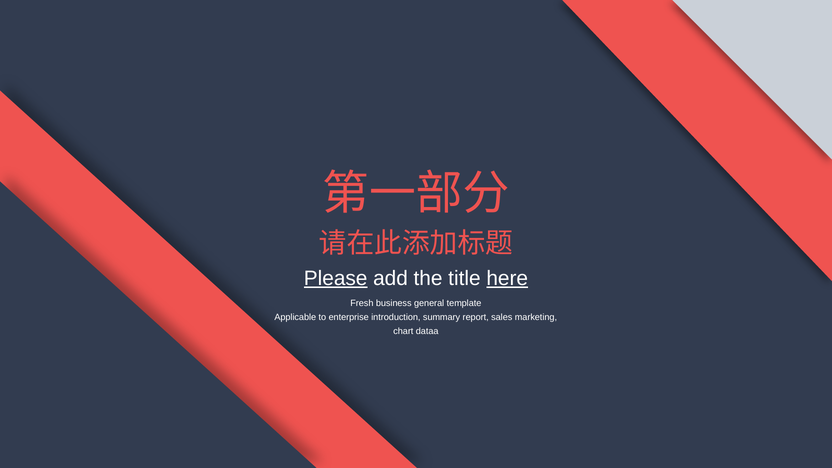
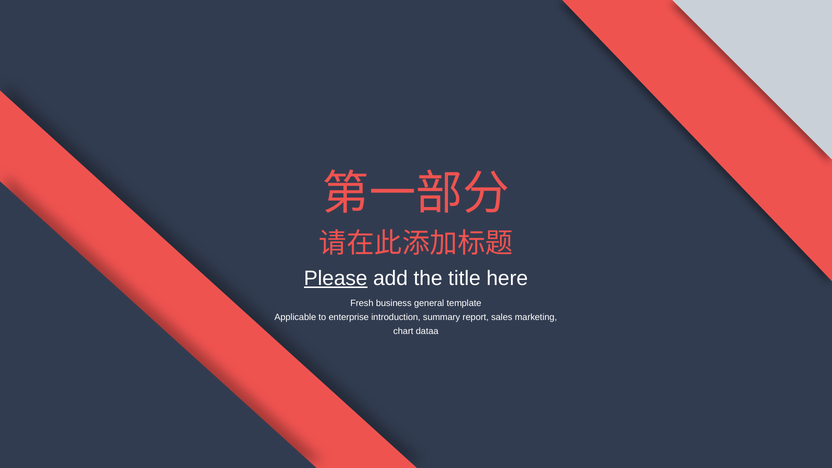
here underline: present -> none (507, 278)
